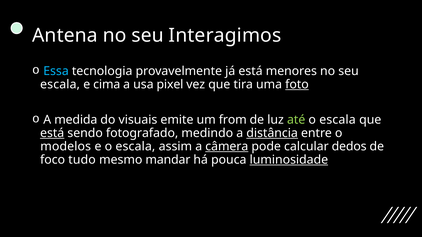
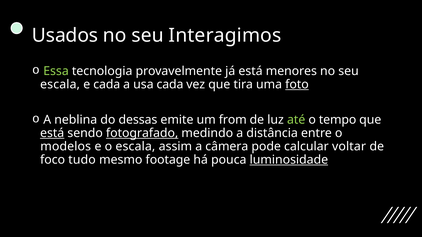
Antena: Antena -> Usados (65, 35)
Essa colour: light blue -> light green (56, 71)
e cima: cima -> cada (107, 85)
usa pixel: pixel -> cada (170, 85)
medida: medida -> neblina (76, 120)
visuais: visuais -> dessas (138, 120)
escala: escala -> tempo (338, 120)
fotografado underline: none -> present (142, 133)
distância underline: present -> none (272, 133)
câmera underline: present -> none (227, 147)
dedos: dedos -> voltar (349, 147)
mandar: mandar -> footage (168, 160)
